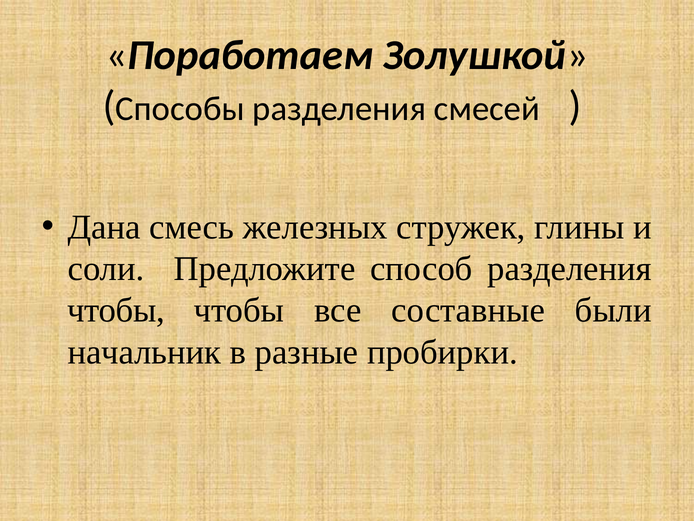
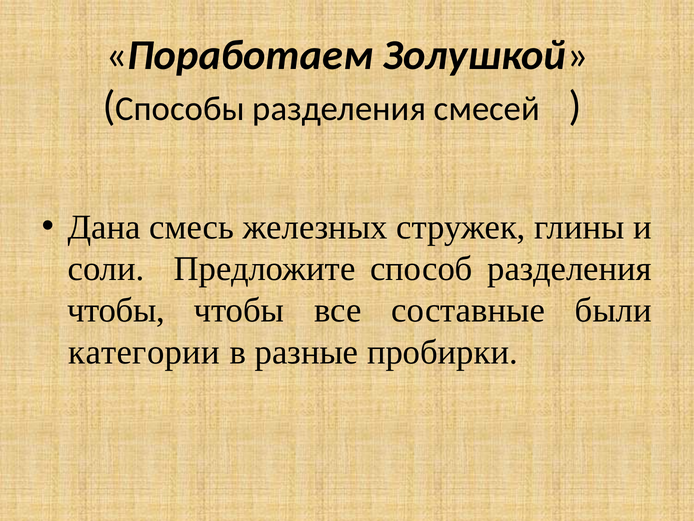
начальник: начальник -> категории (144, 352)
